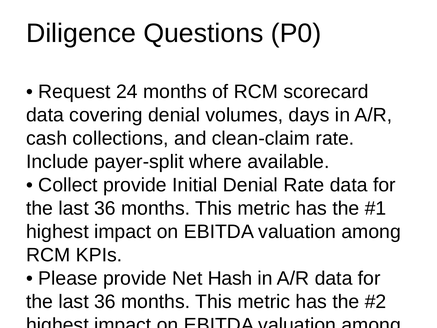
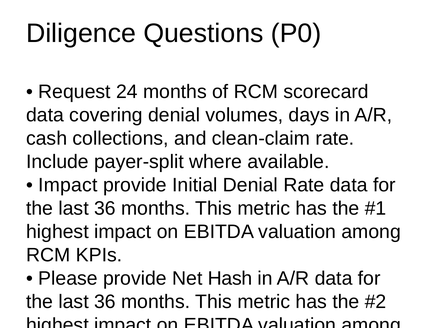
Collect: Collect -> Impact (68, 185)
